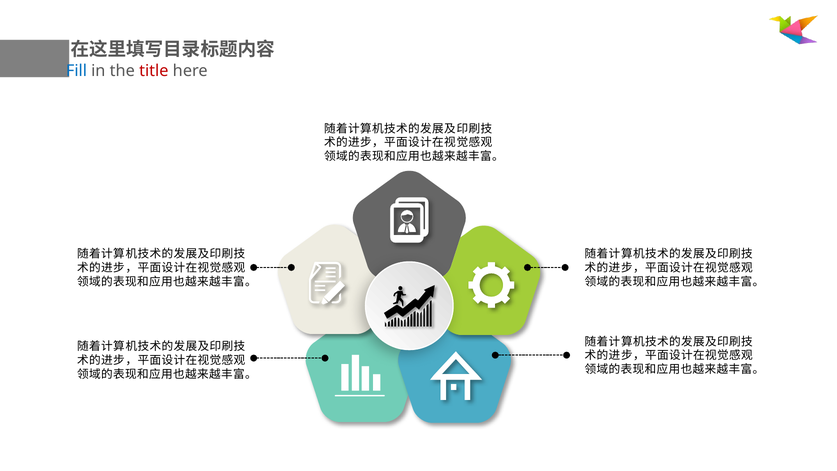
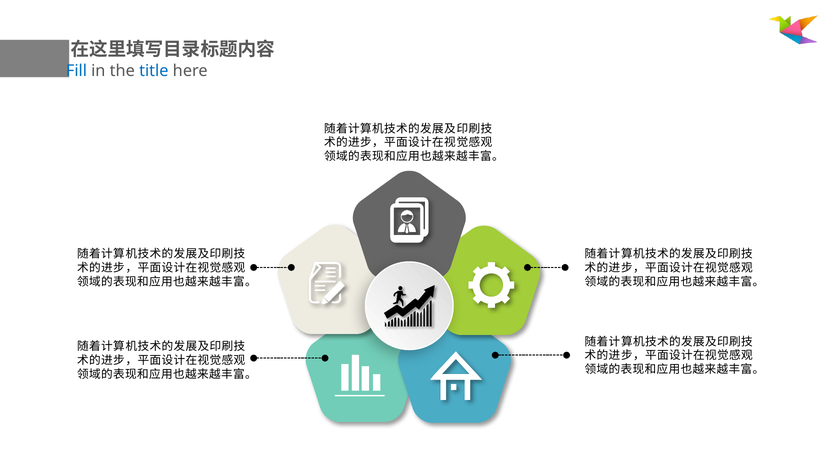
title colour: red -> blue (154, 71)
